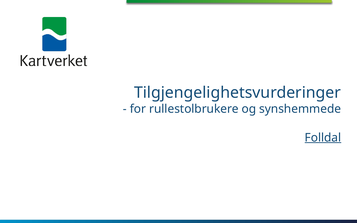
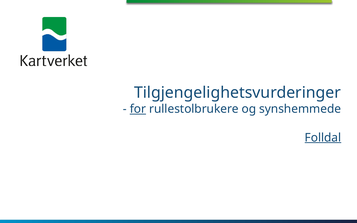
for underline: none -> present (138, 109)
